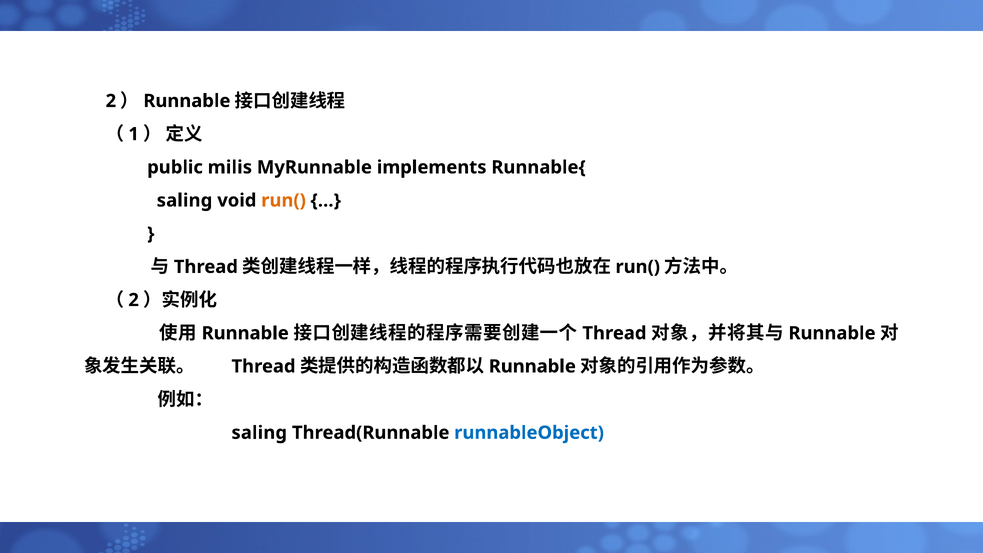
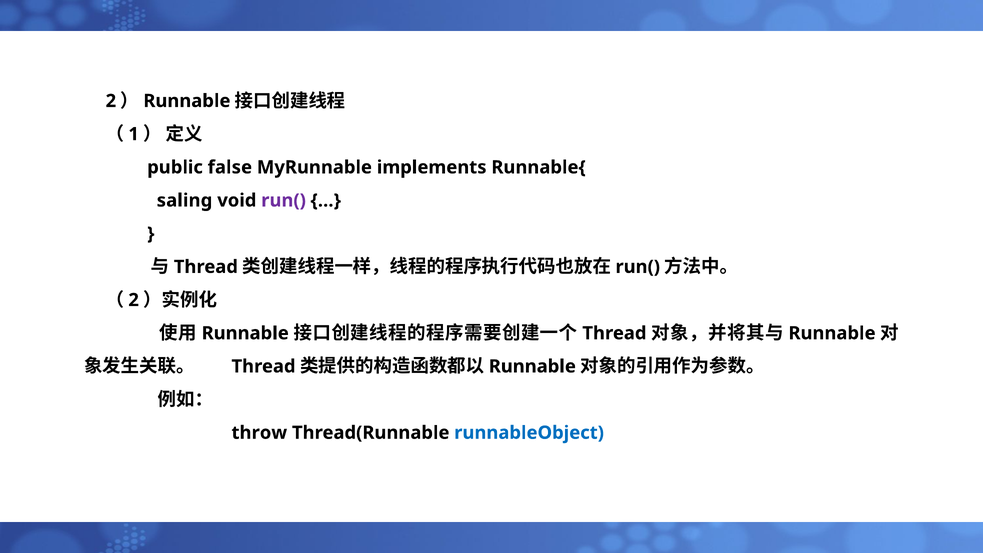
milis: milis -> false (230, 167)
run( colour: orange -> purple (284, 200)
saling: saling -> throw (259, 433)
